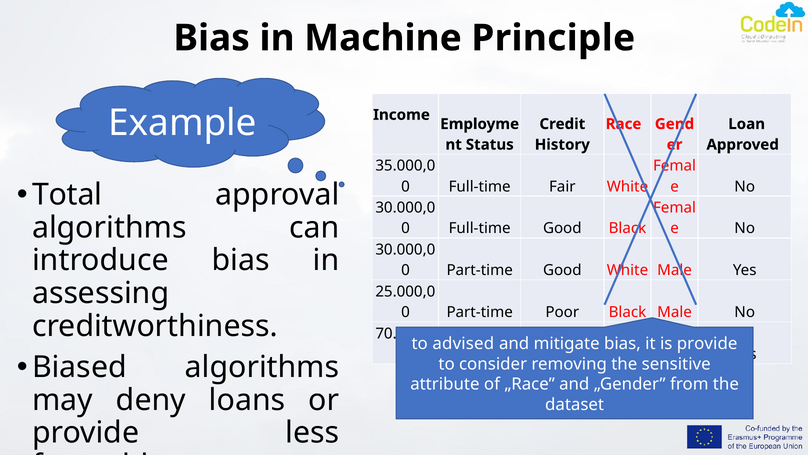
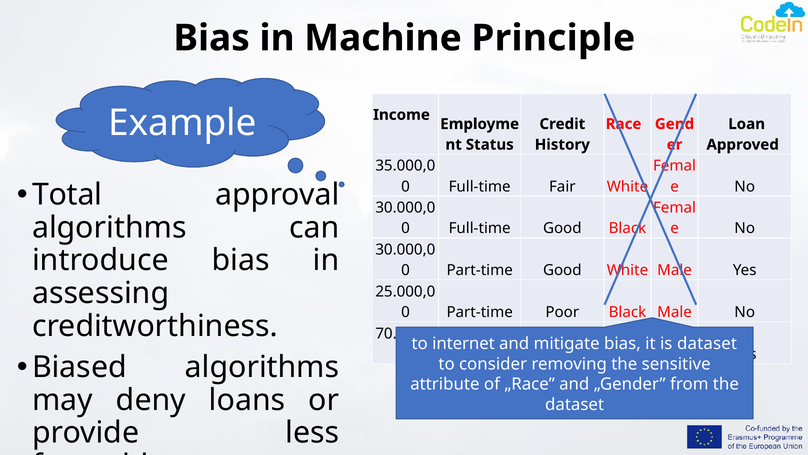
advised: advised -> internet (463, 343)
provide: provide -> dataset (707, 343)
